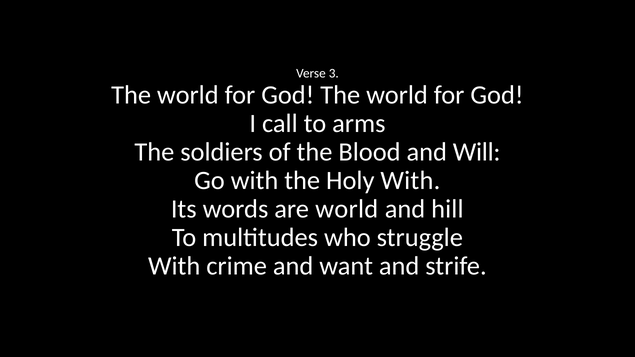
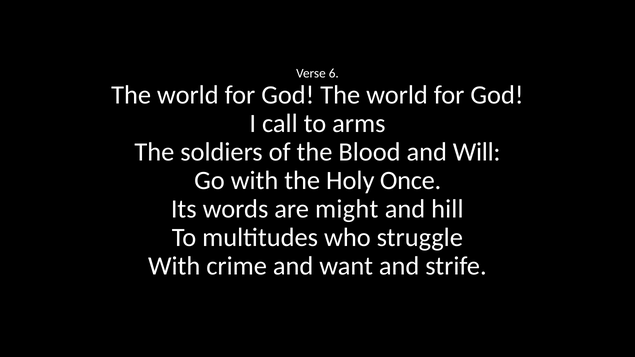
3: 3 -> 6 (334, 74)
Holy With: With -> Once (411, 181)
are world: world -> might (347, 209)
